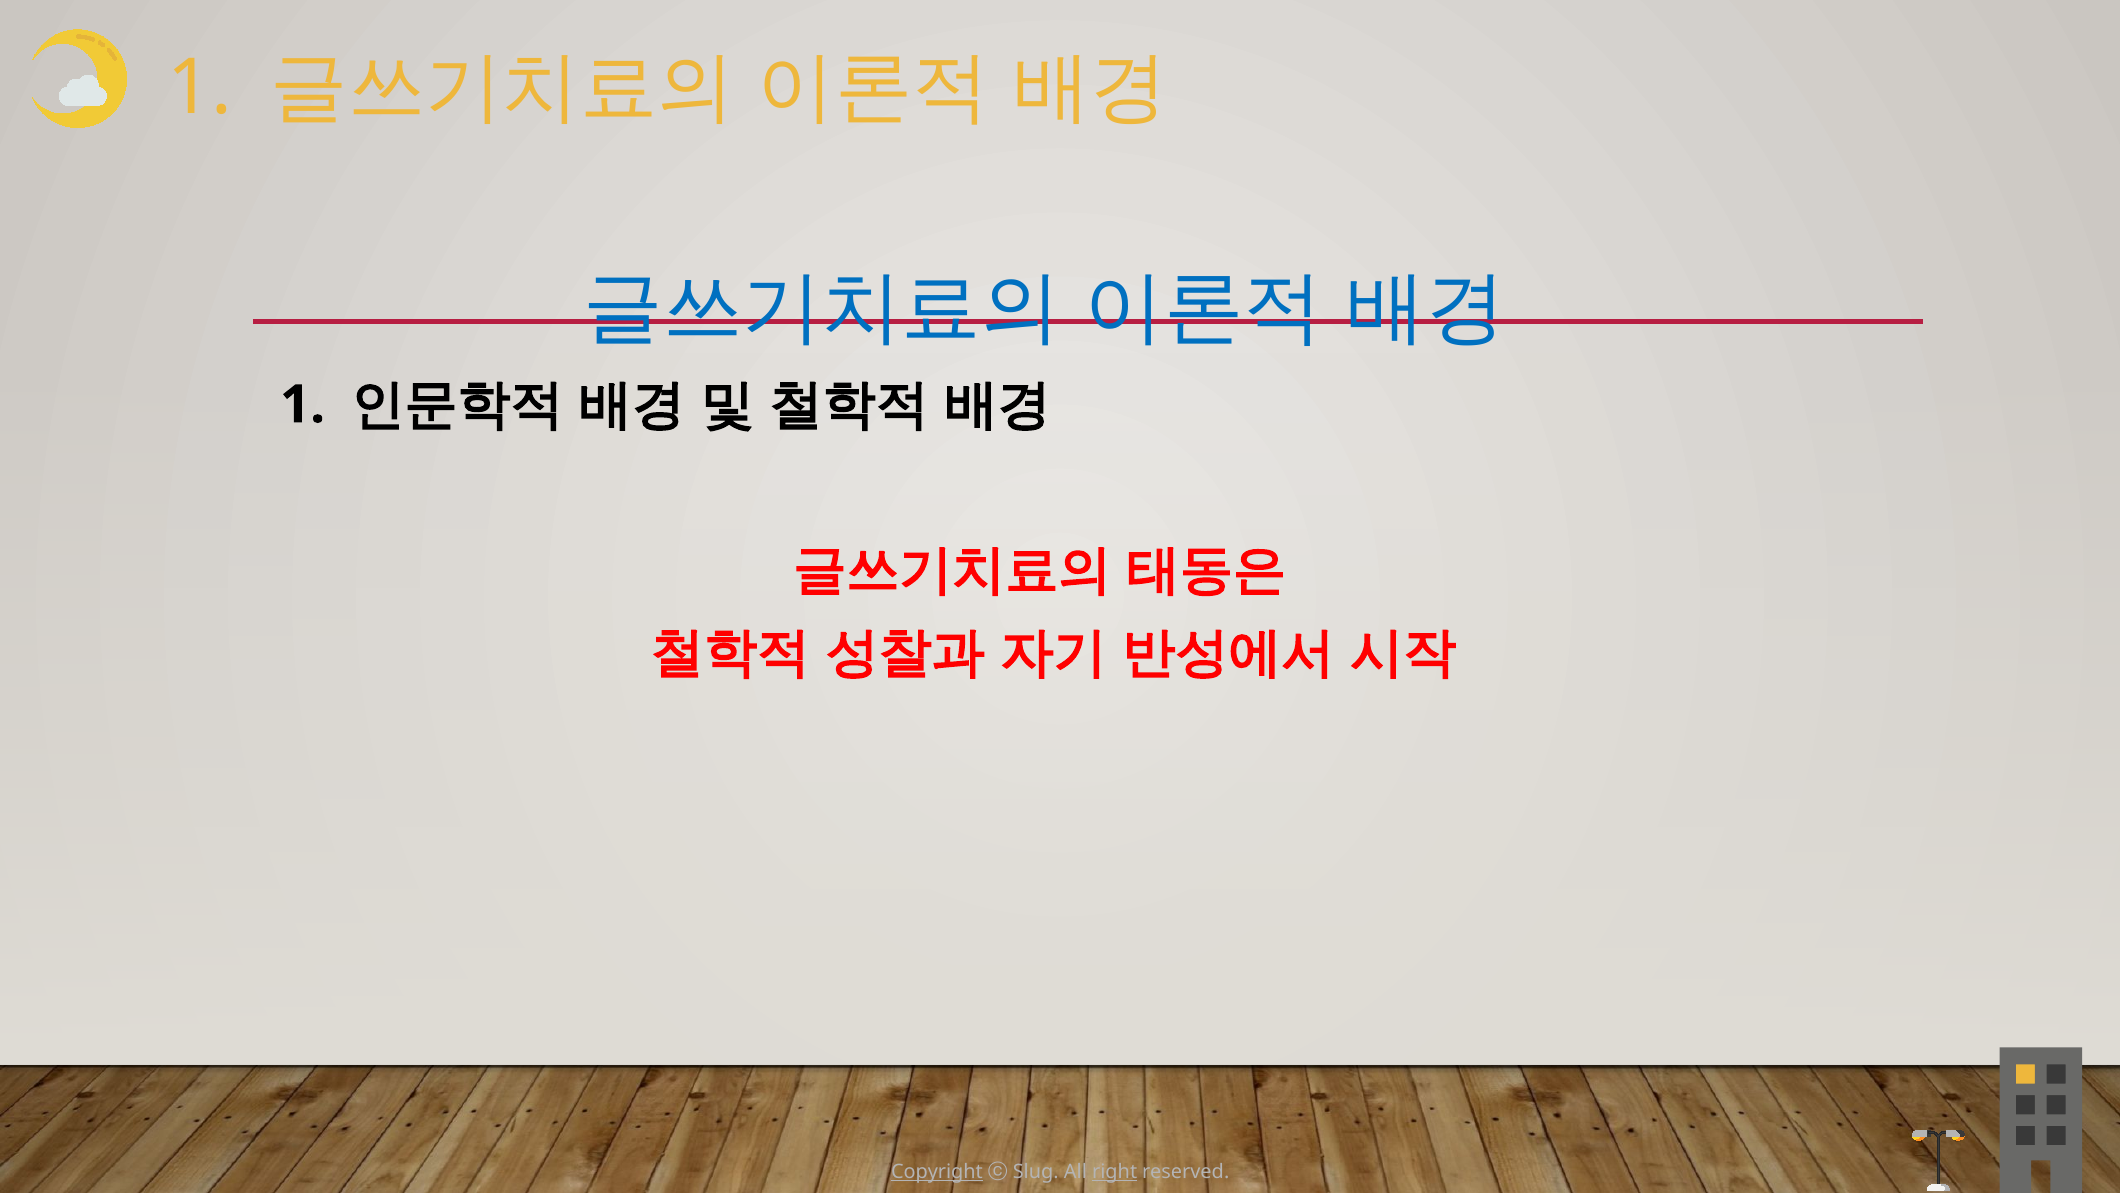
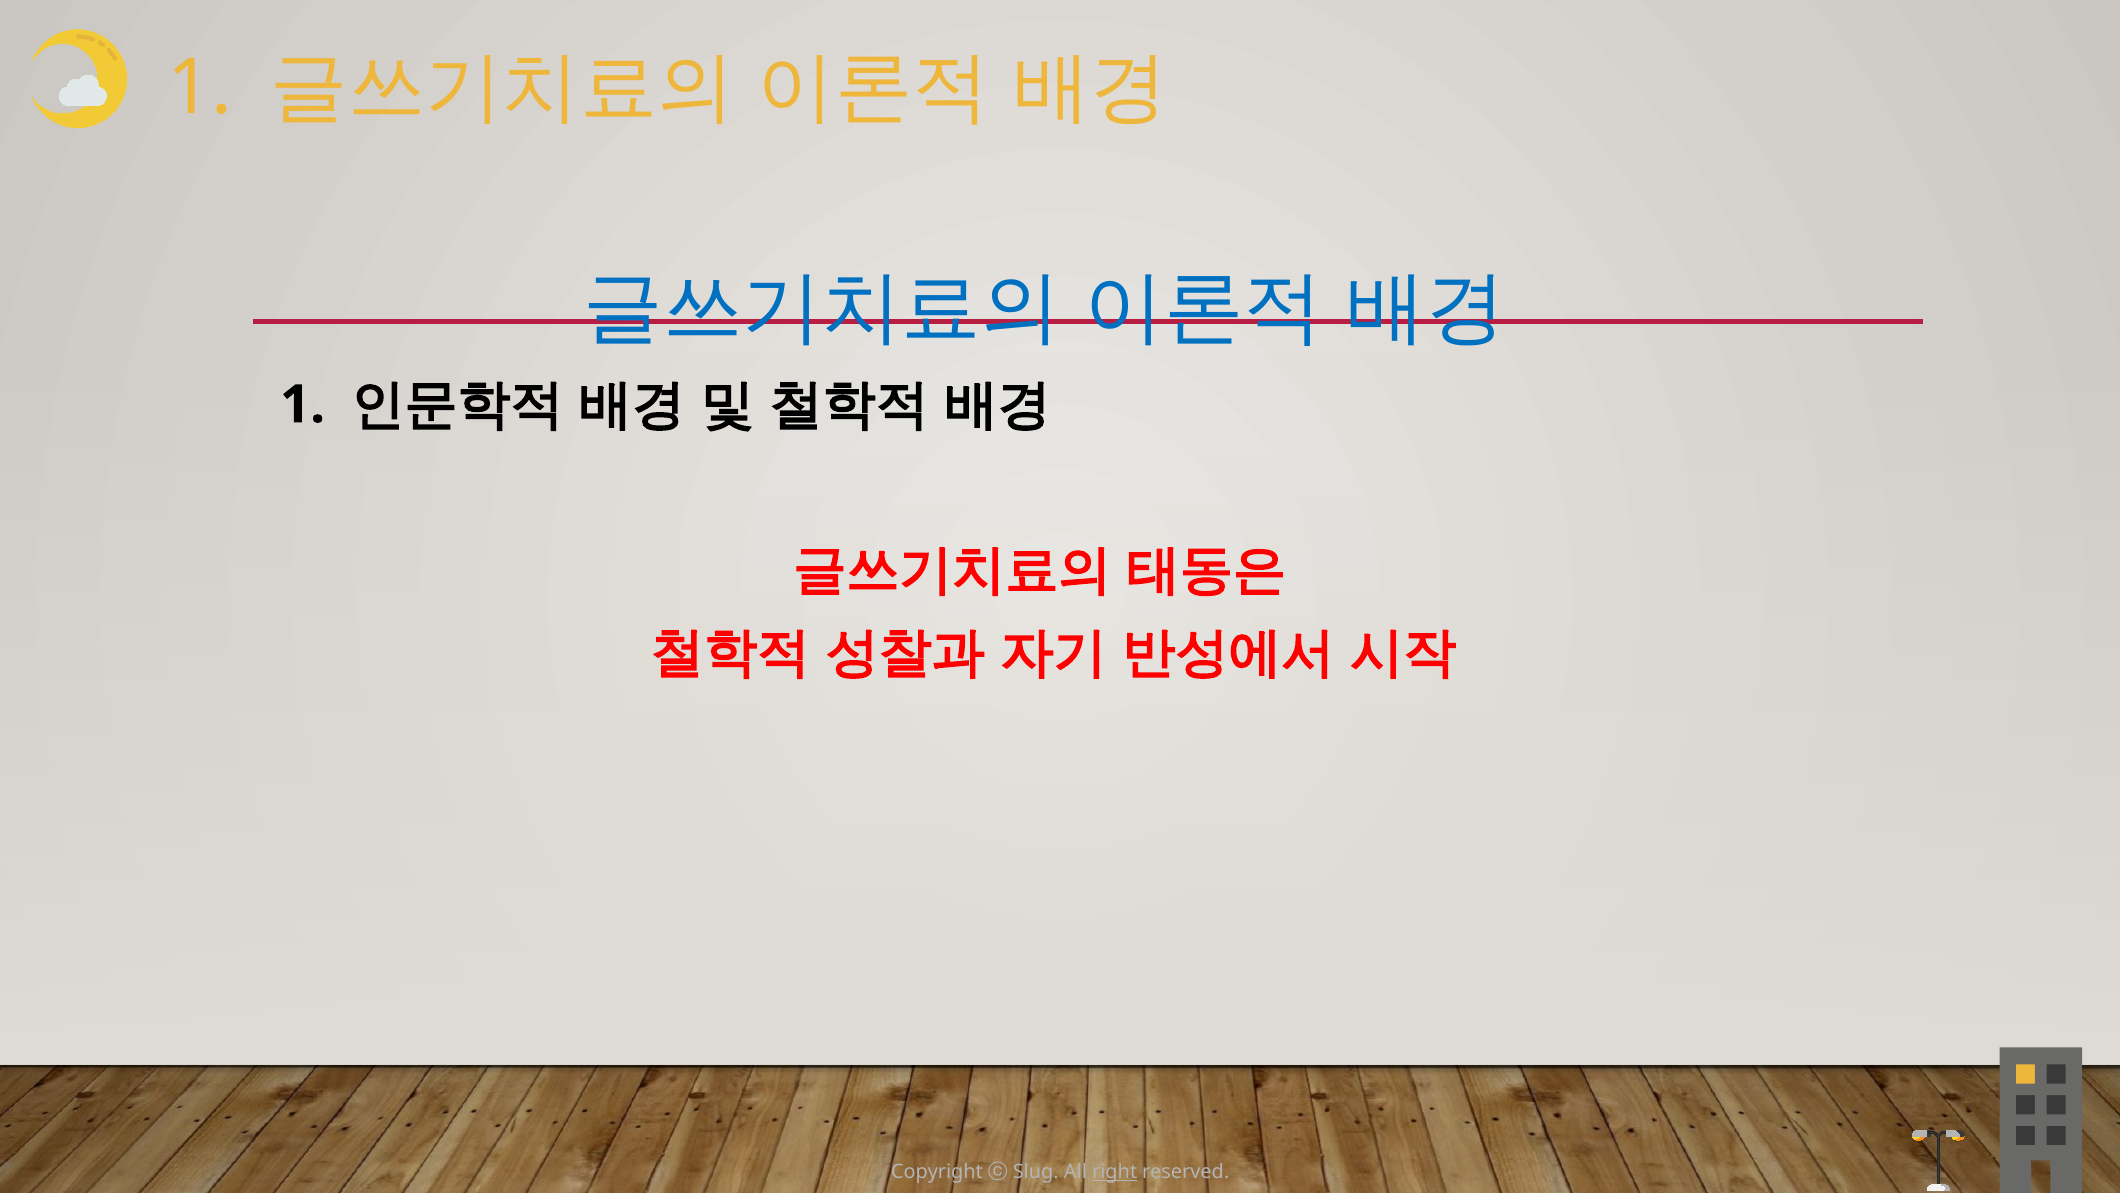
Copyright underline: present -> none (937, 1171)
